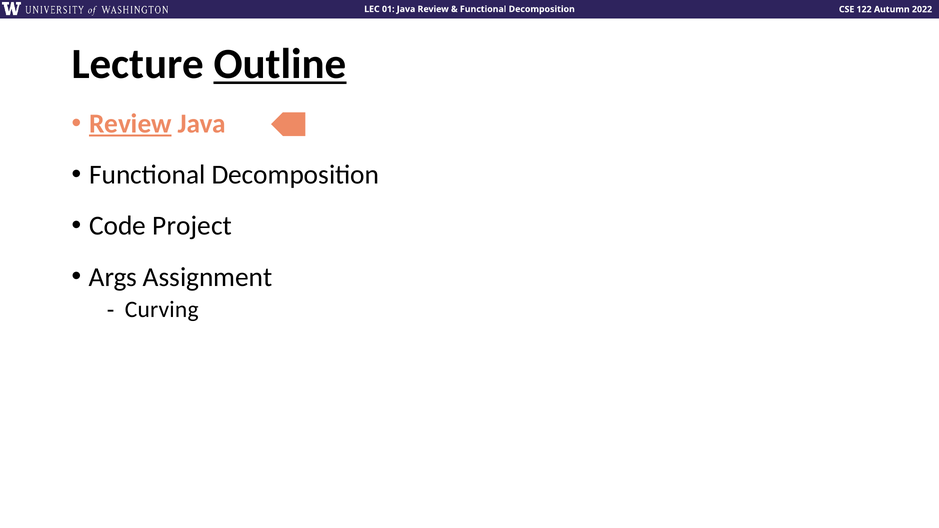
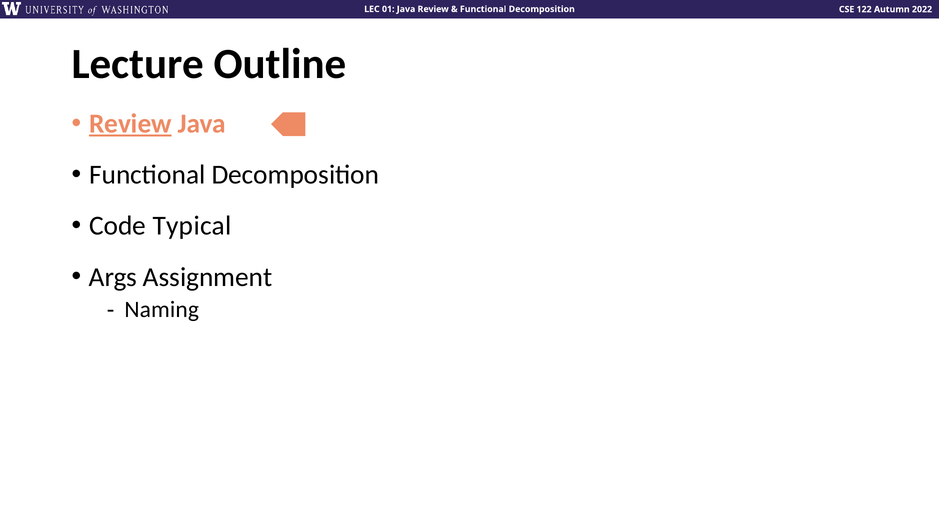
Outline underline: present -> none (280, 64)
Project: Project -> Typical (192, 226)
Curving: Curving -> Naming (162, 309)
